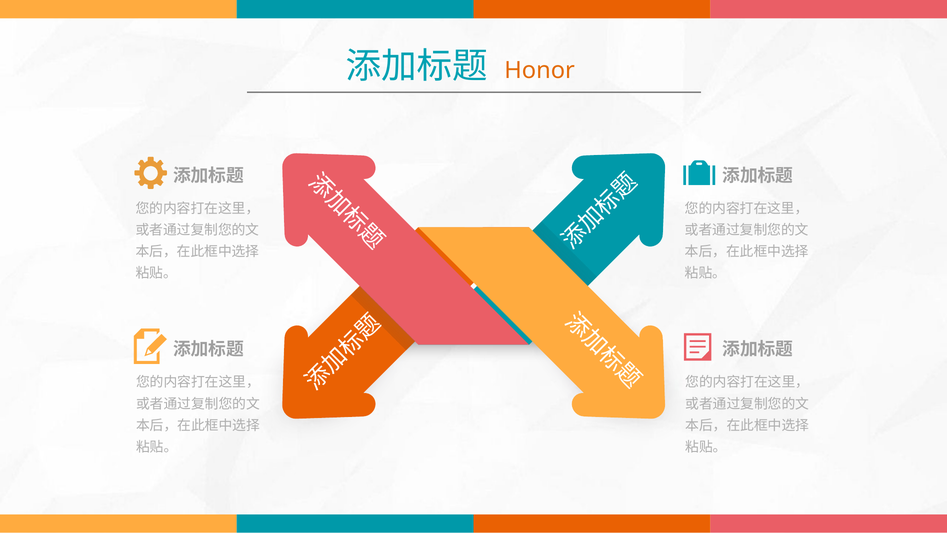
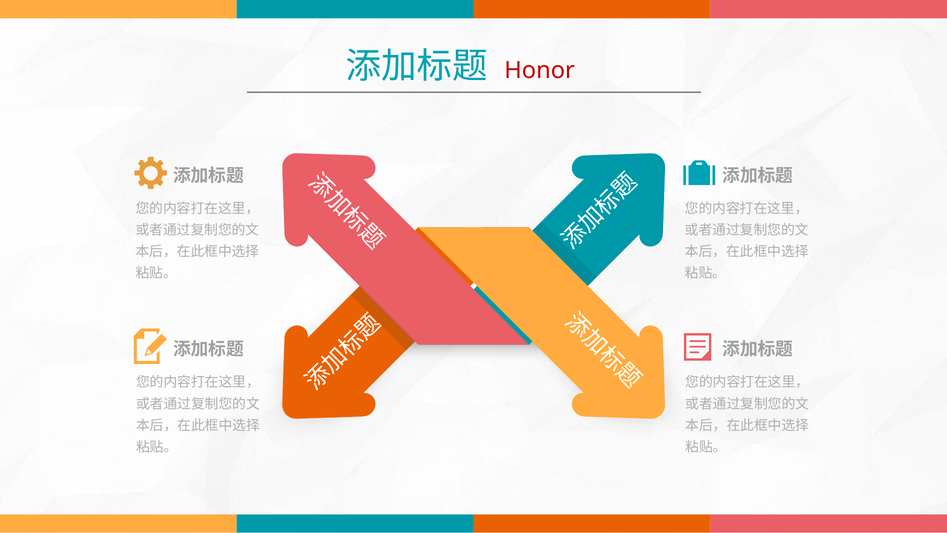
Honor colour: orange -> red (540, 71)
